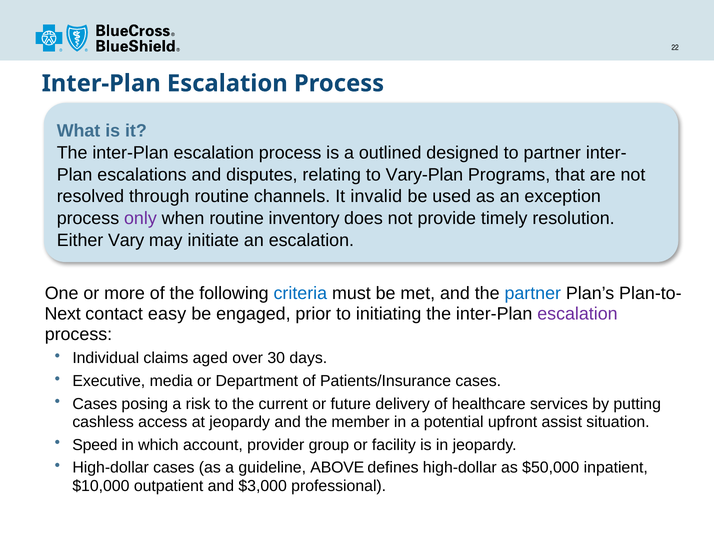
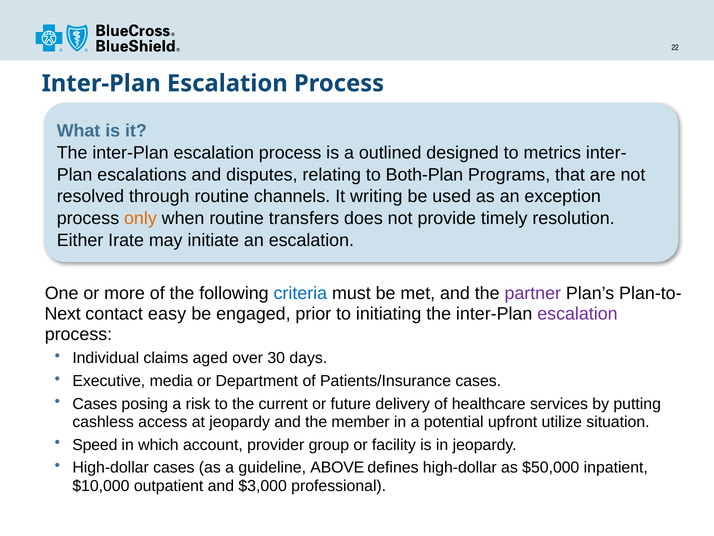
to partner: partner -> metrics (552, 153)
Vary-Plan: Vary-Plan -> Both-Plan (424, 175)
invalid: invalid -> writing (376, 196)
only colour: purple -> orange (140, 218)
inventory: inventory -> transfers (304, 218)
Vary: Vary -> Irate (126, 240)
partner colour: blue -> purple (533, 293)
assist: assist -> utilize (562, 422)
